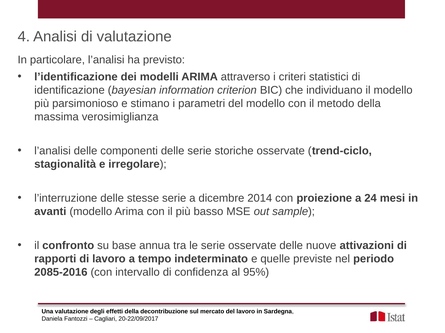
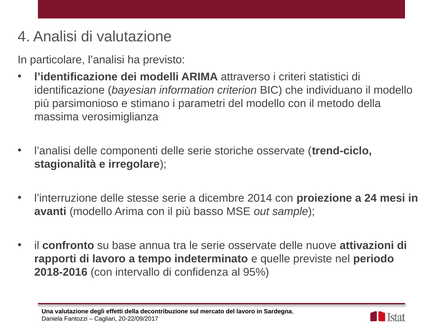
2085-2016: 2085-2016 -> 2018-2016 (61, 273)
